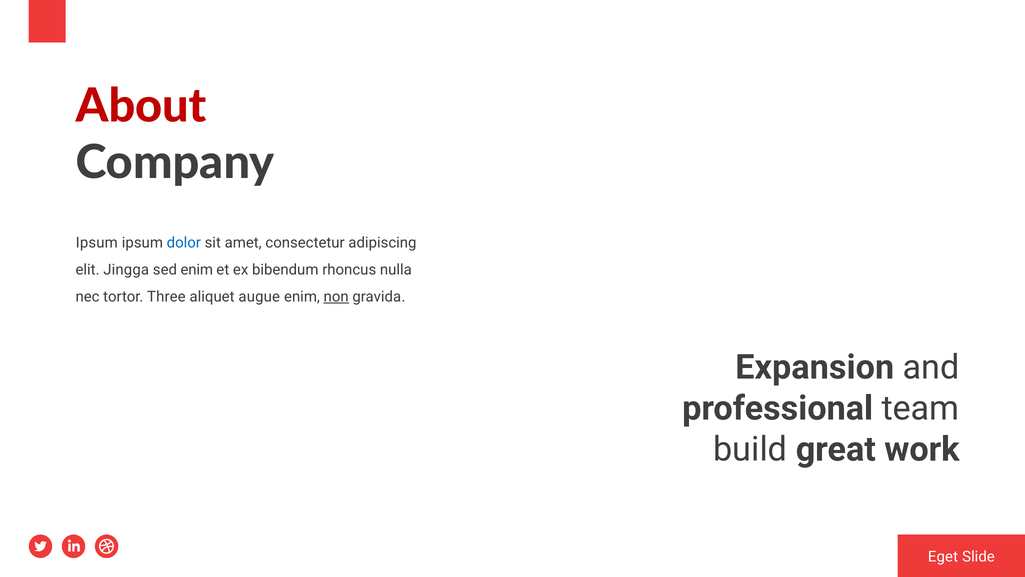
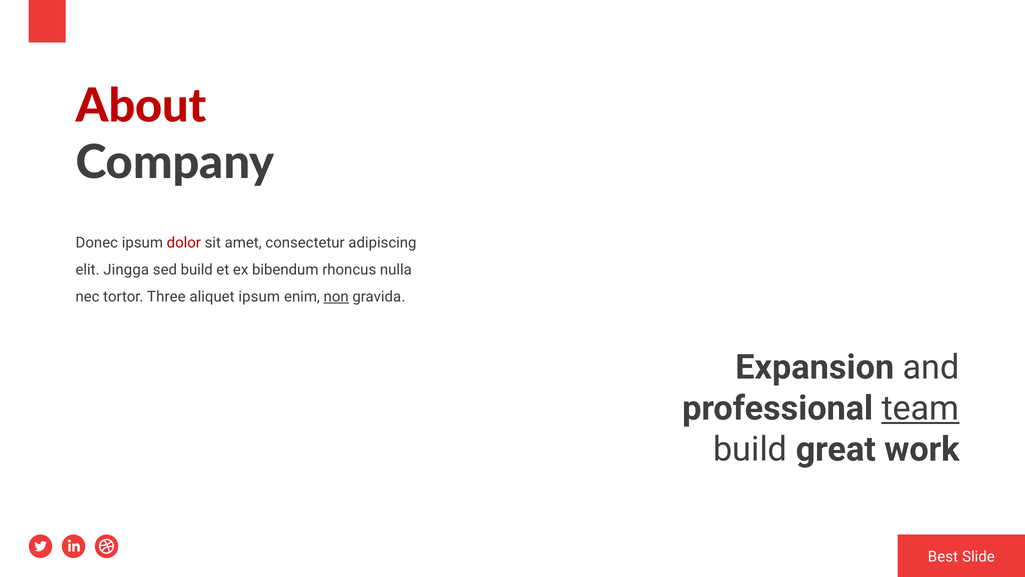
Ipsum: Ipsum -> Donec (97, 243)
dolor colour: blue -> red (184, 243)
sed enim: enim -> build (197, 270)
aliquet augue: augue -> ipsum (259, 296)
team underline: none -> present (920, 408)
Eget: Eget -> Best (943, 556)
